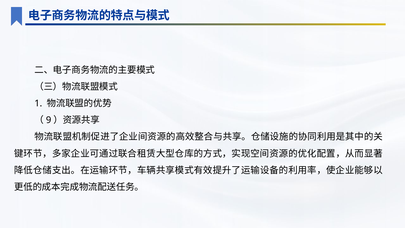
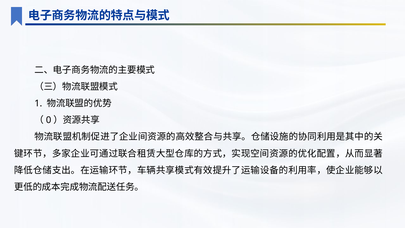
9: 9 -> 0 (49, 120)
